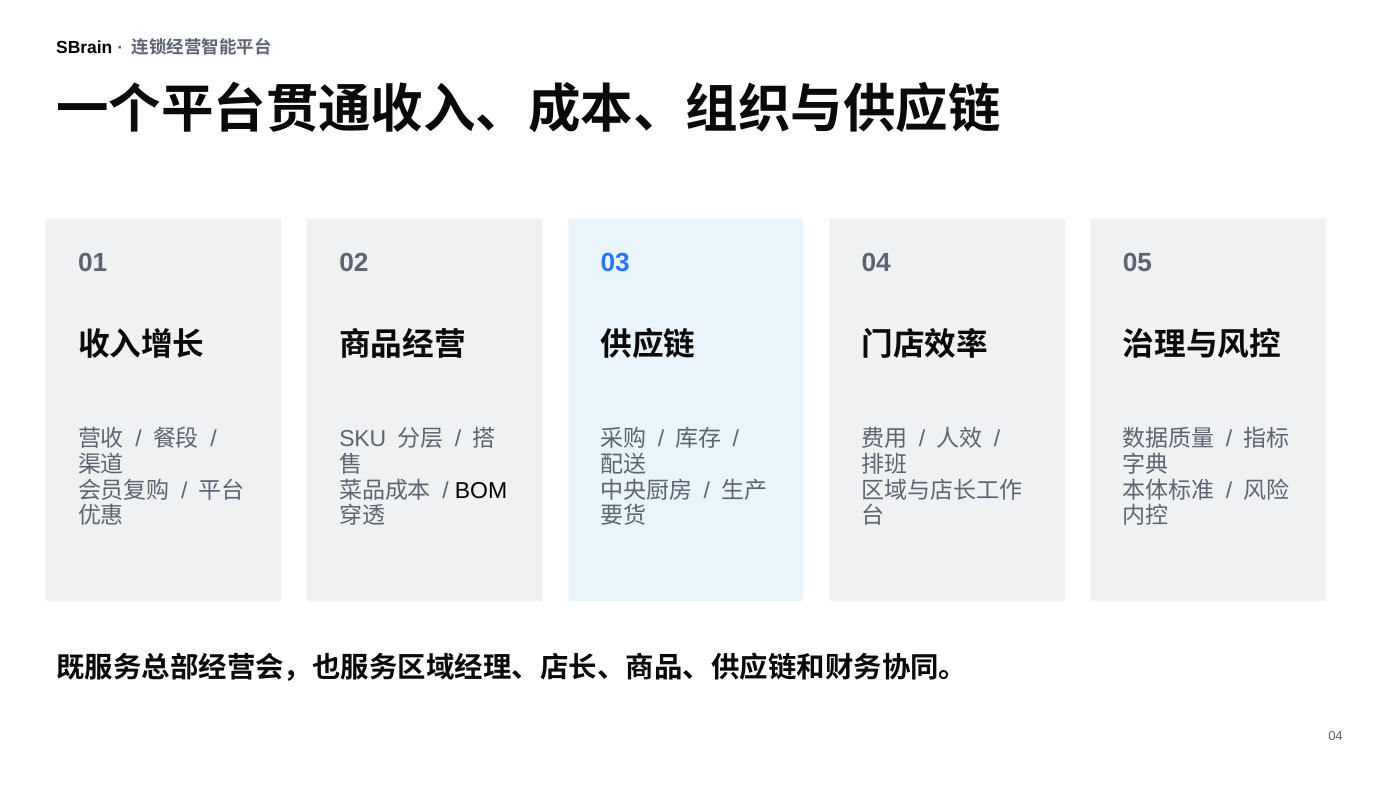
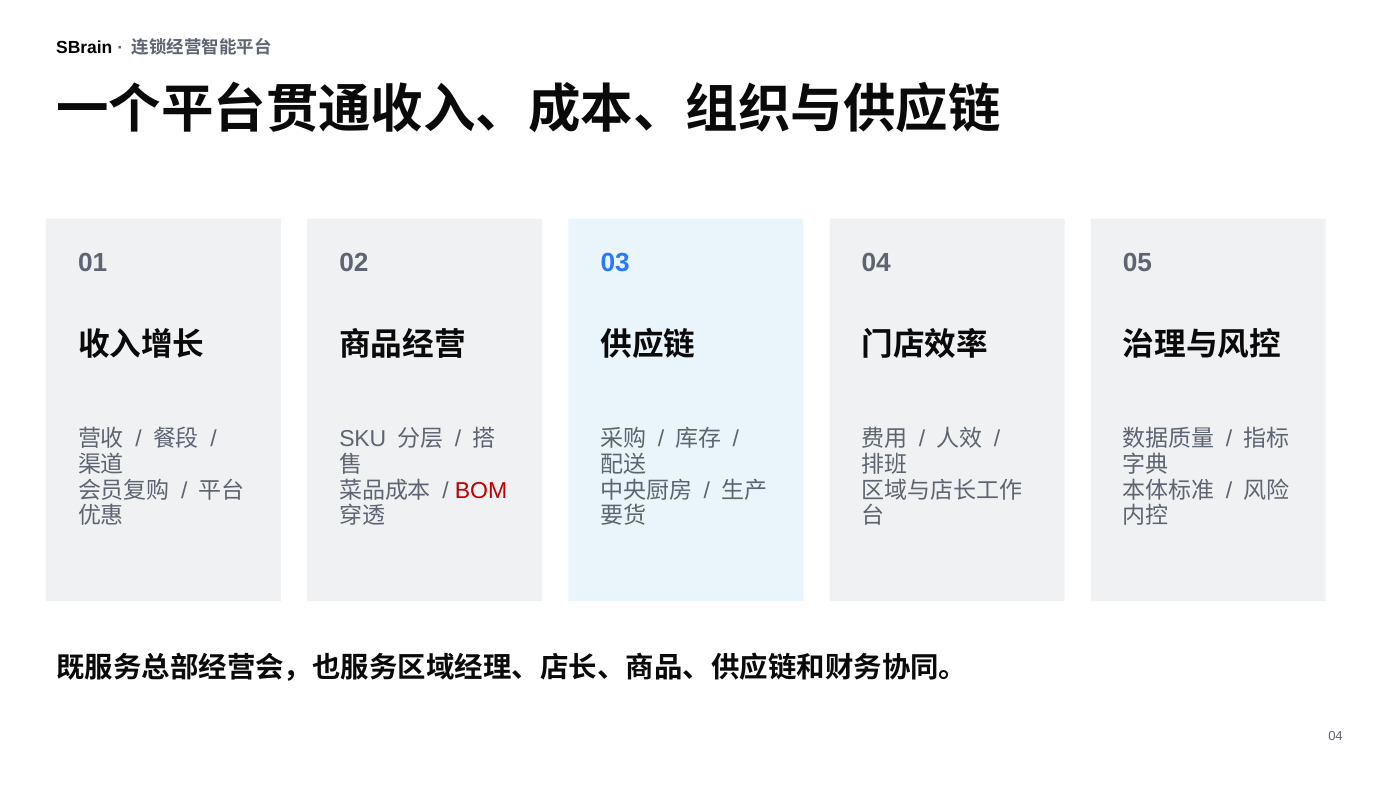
BOM colour: black -> red (481, 491)
